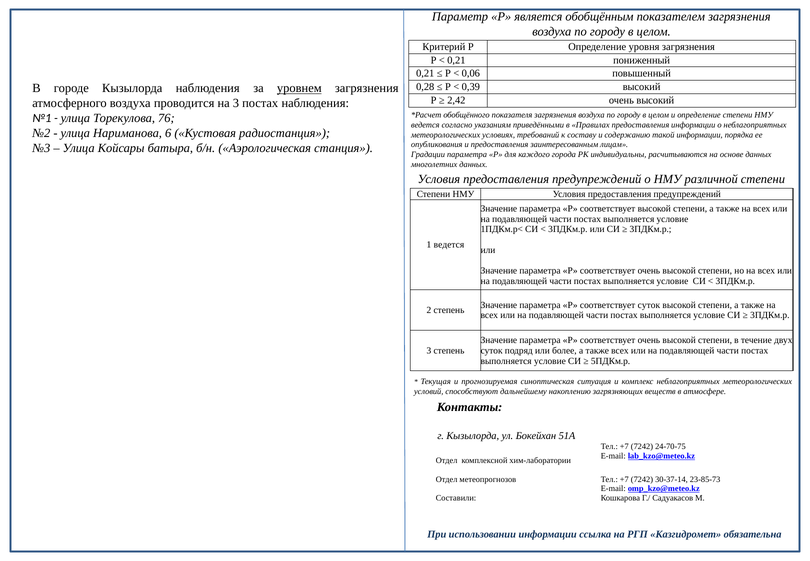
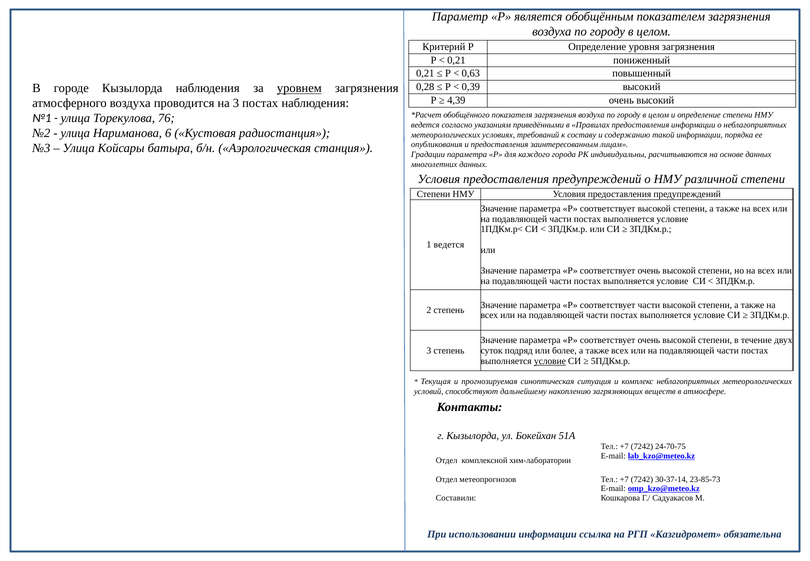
0,06: 0,06 -> 0,63 (471, 74)
2,42: 2,42 -> 4,39 (456, 100)
соответствует суток: суток -> части (649, 305)
условие underline: none -> present (550, 361)
